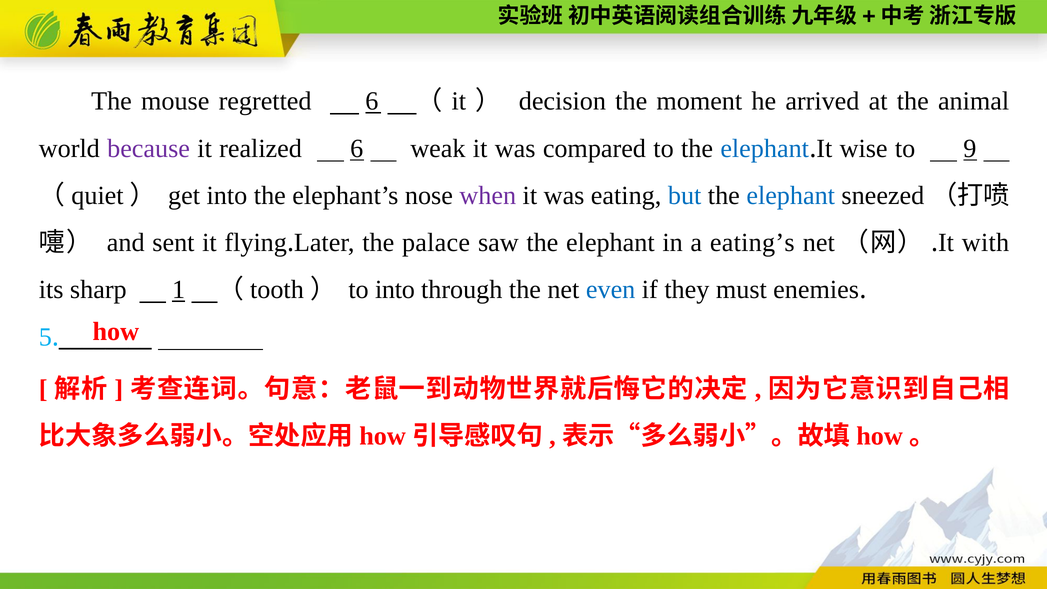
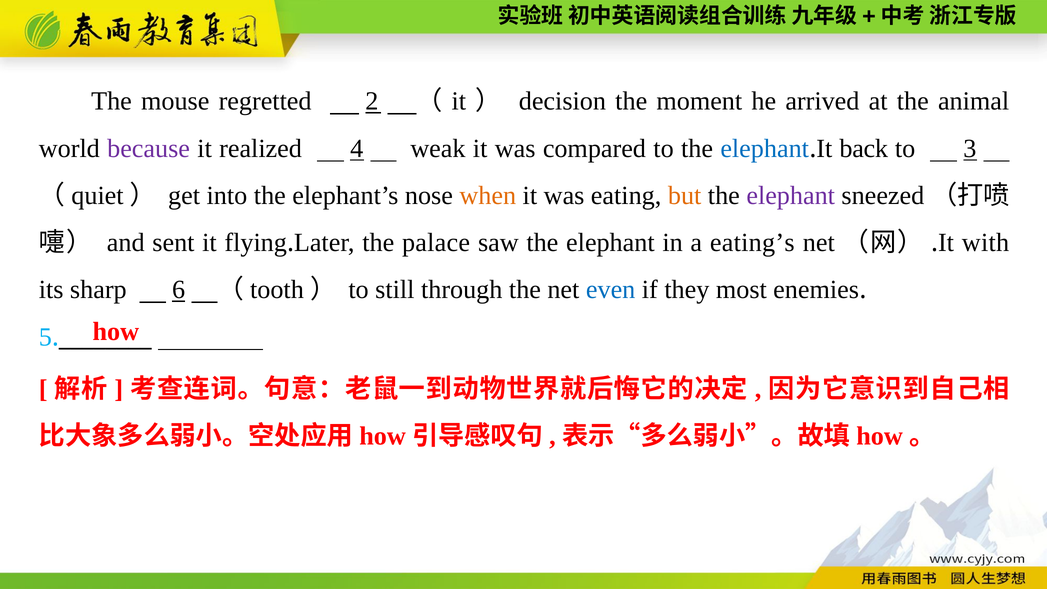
regretted 6: 6 -> 2 (372, 101)
realized 6: 6 -> 4 (357, 148)
wise: wise -> back (864, 148)
9: 9 -> 3 (970, 148)
when colour: purple -> orange (488, 196)
but colour: blue -> orange (685, 196)
elephant colour: blue -> purple (791, 196)
1: 1 -> 6 (179, 290)
to into: into -> still (395, 290)
must: must -> most (741, 290)
